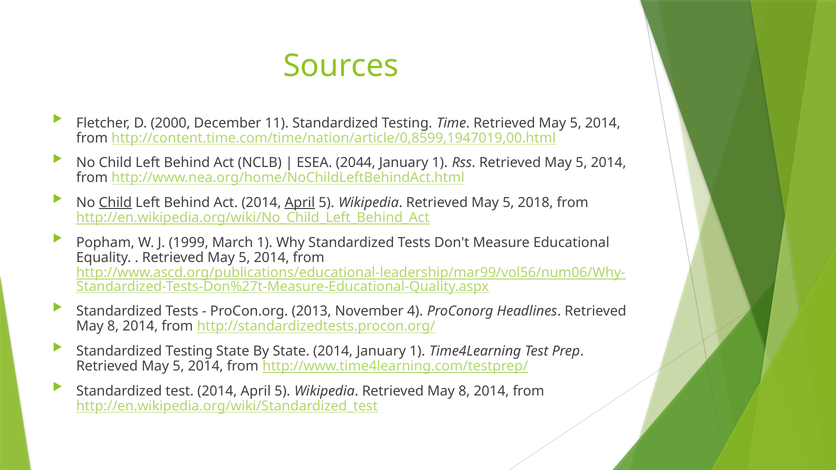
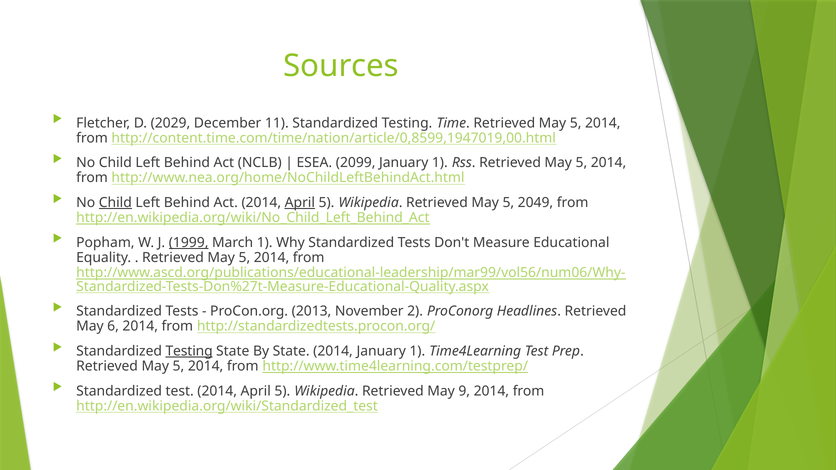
2000: 2000 -> 2029 (170, 123)
2044: 2044 -> 2099 (356, 163)
2018: 2018 -> 2049 (535, 203)
1999 underline: none -> present (189, 243)
4: 4 -> 2 (415, 311)
8: 8 -> 6 (113, 327)
Testing underline: none -> present (189, 351)
Wikipedia Retrieved May 8: 8 -> 9 (464, 391)
